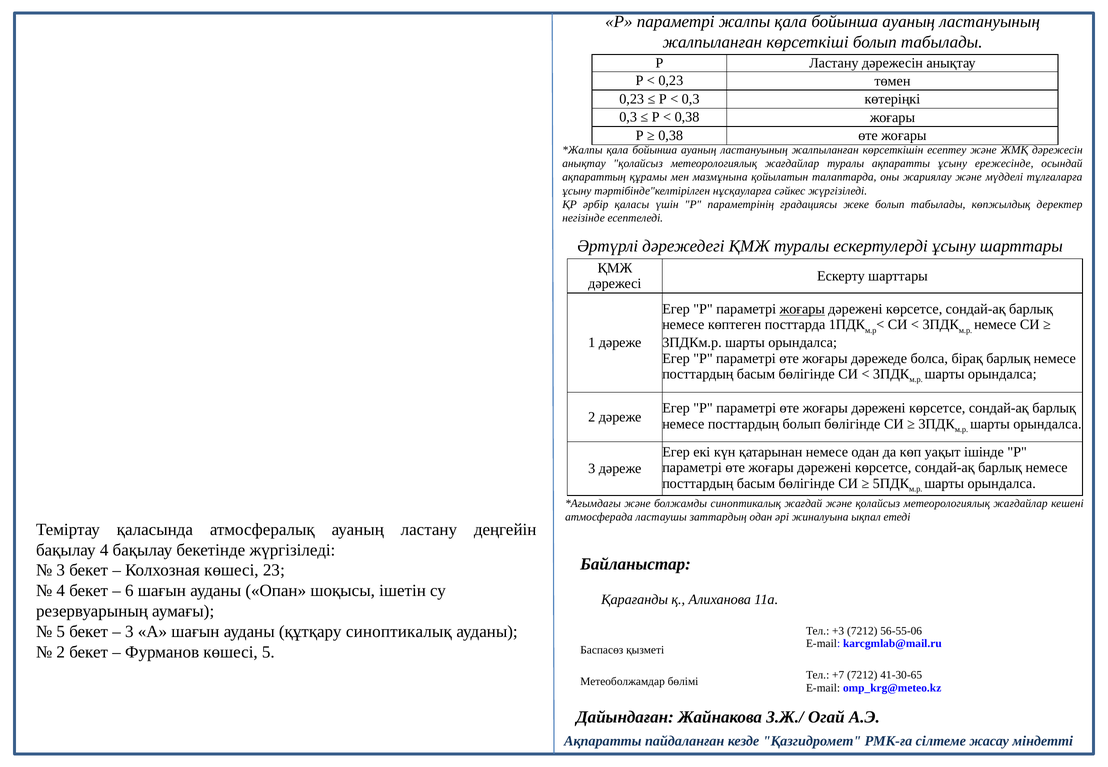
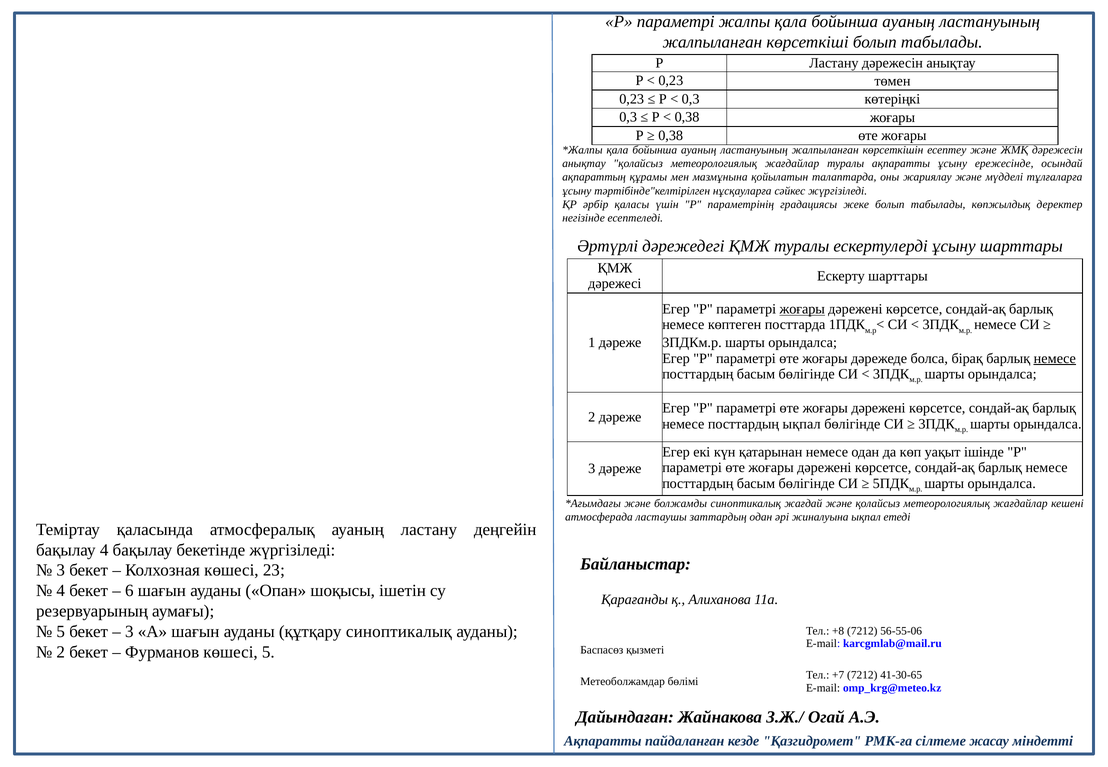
немесе underline: none -> present (1055, 358)
посттардың болып: болып -> ықпал (802, 424)
+3: +3 -> +8 (838, 631)
